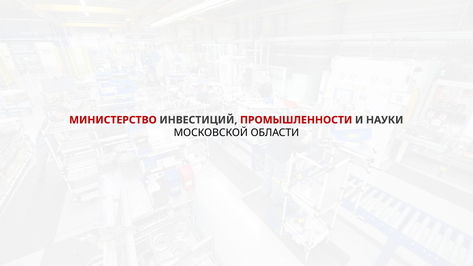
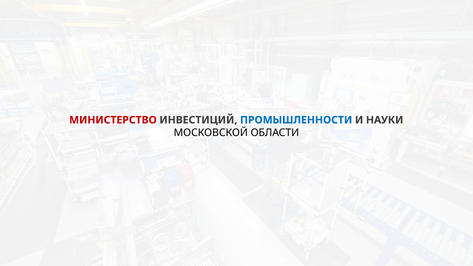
ПРОМЫШЛЕННОСТИ colour: red -> blue (296, 120)
